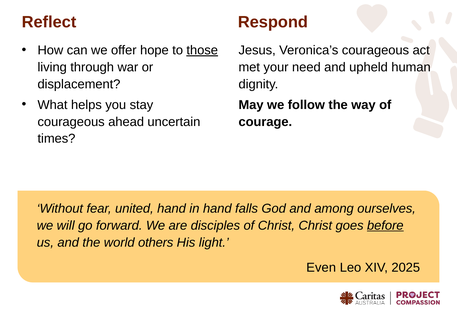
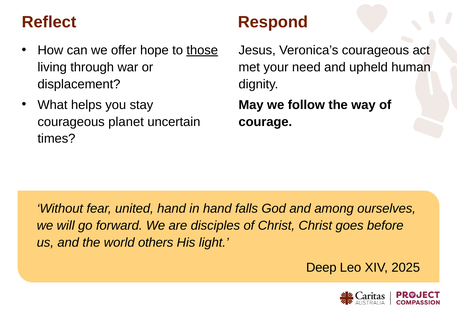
ahead: ahead -> planet (126, 122)
before underline: present -> none (385, 226)
Even: Even -> Deep (321, 268)
